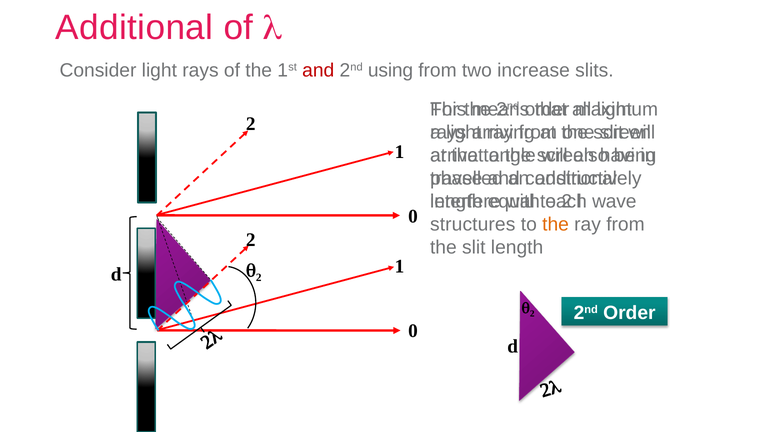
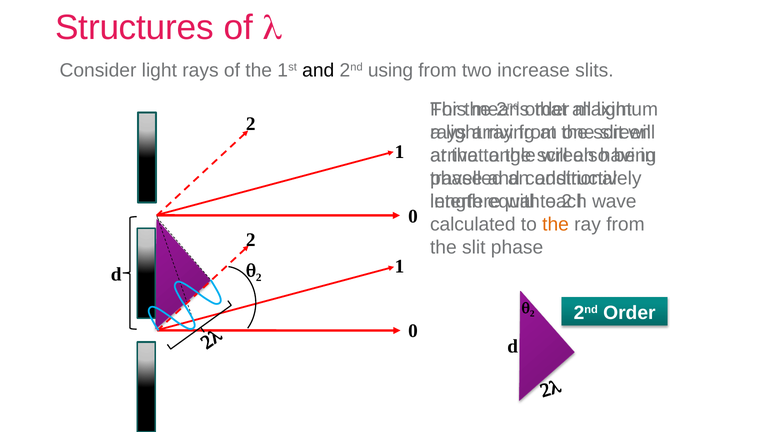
Additional: Additional -> Structures (135, 28)
and colour: red -> black (318, 70)
structures: structures -> calculated (473, 225)
slit length: length -> phase (517, 248)
